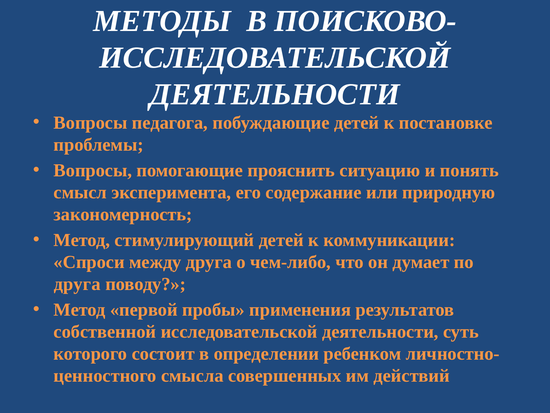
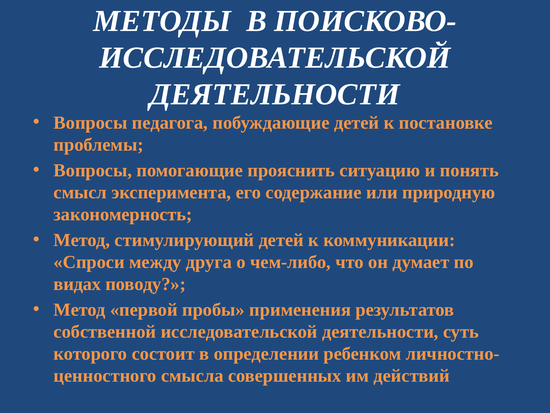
друга: друга -> видах (77, 284)
